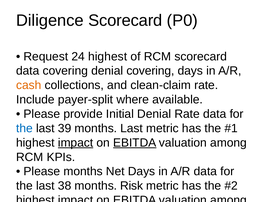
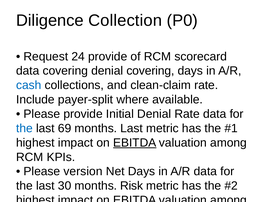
Diligence Scorecard: Scorecard -> Collection (125, 20)
24 highest: highest -> provide (108, 56)
cash colour: orange -> blue (29, 85)
39: 39 -> 69 (65, 128)
impact underline: present -> none (76, 143)
Please months: months -> version (83, 171)
38: 38 -> 30 (65, 186)
